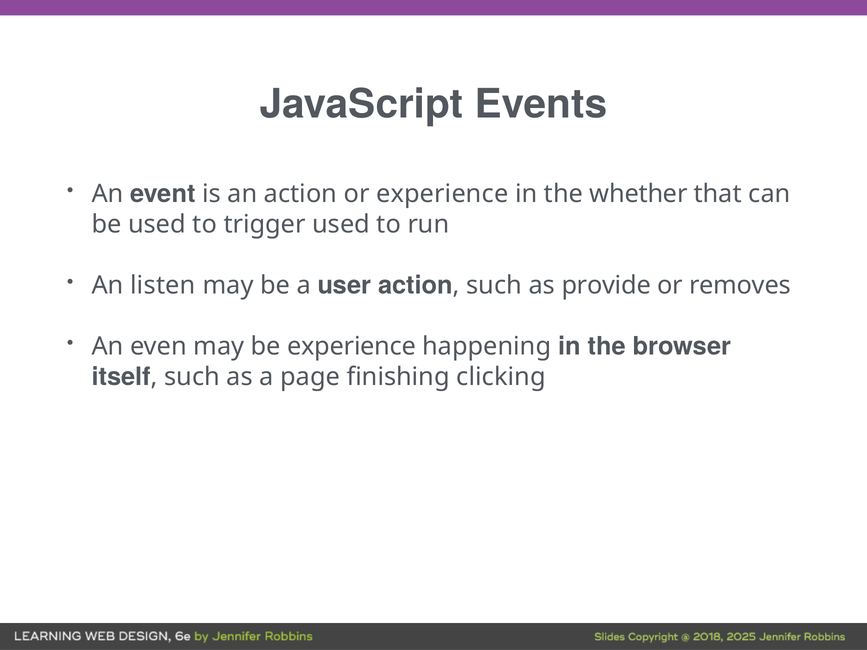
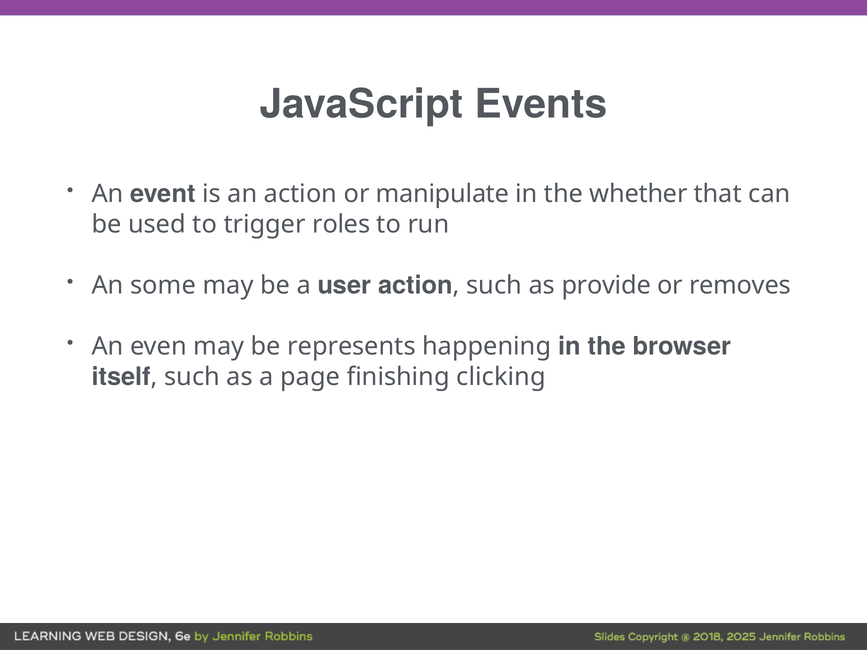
or experience: experience -> manipulate (442, 194)
trigger used: used -> roles (341, 224)
listen: listen -> some (163, 285)
be experience: experience -> represents (352, 346)
